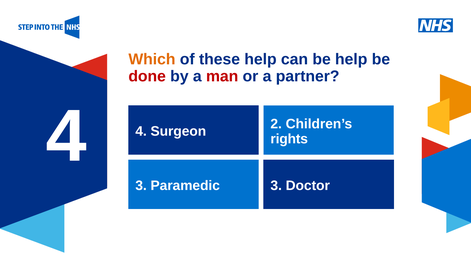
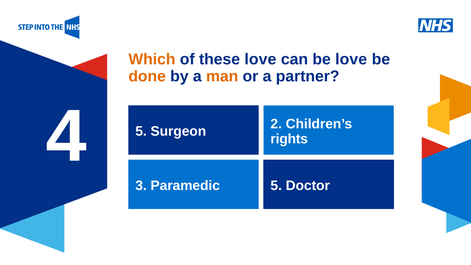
these help: help -> love (260, 59)
be help: help -> love (351, 59)
done colour: red -> orange (147, 76)
man colour: red -> orange (222, 76)
4 4: 4 -> 5 (141, 131)
Paramedic 3: 3 -> 5 (276, 186)
